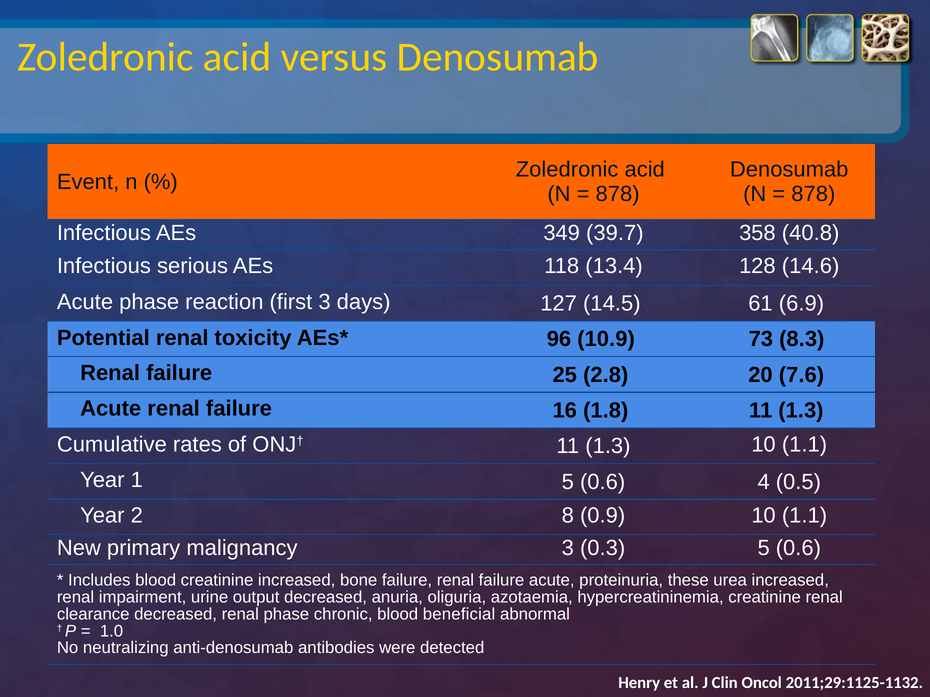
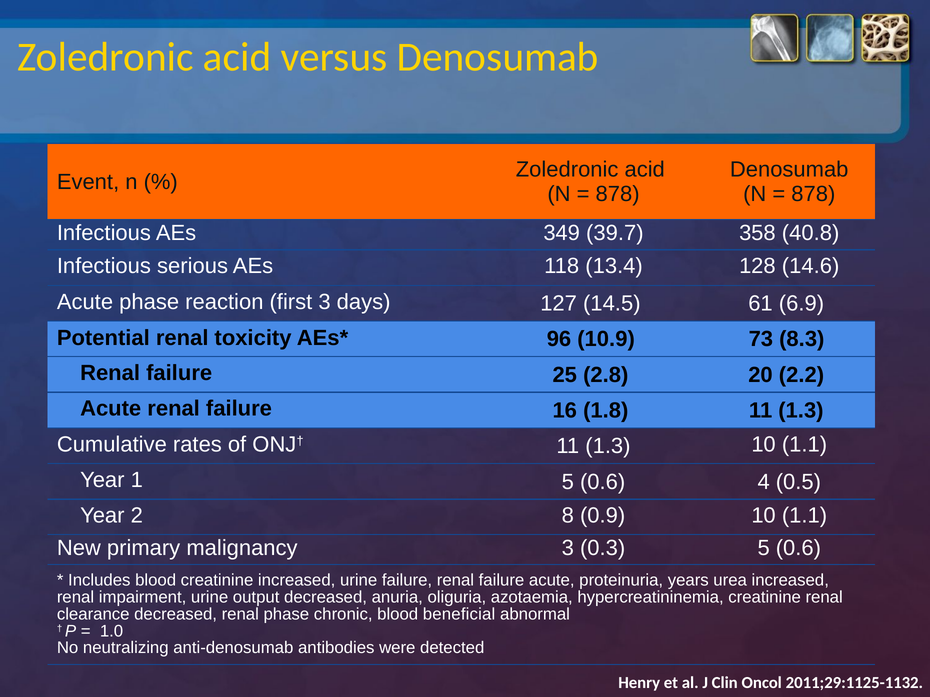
7.6: 7.6 -> 2.2 (801, 375)
increased bone: bone -> urine (359, 581)
these: these -> years (688, 581)
